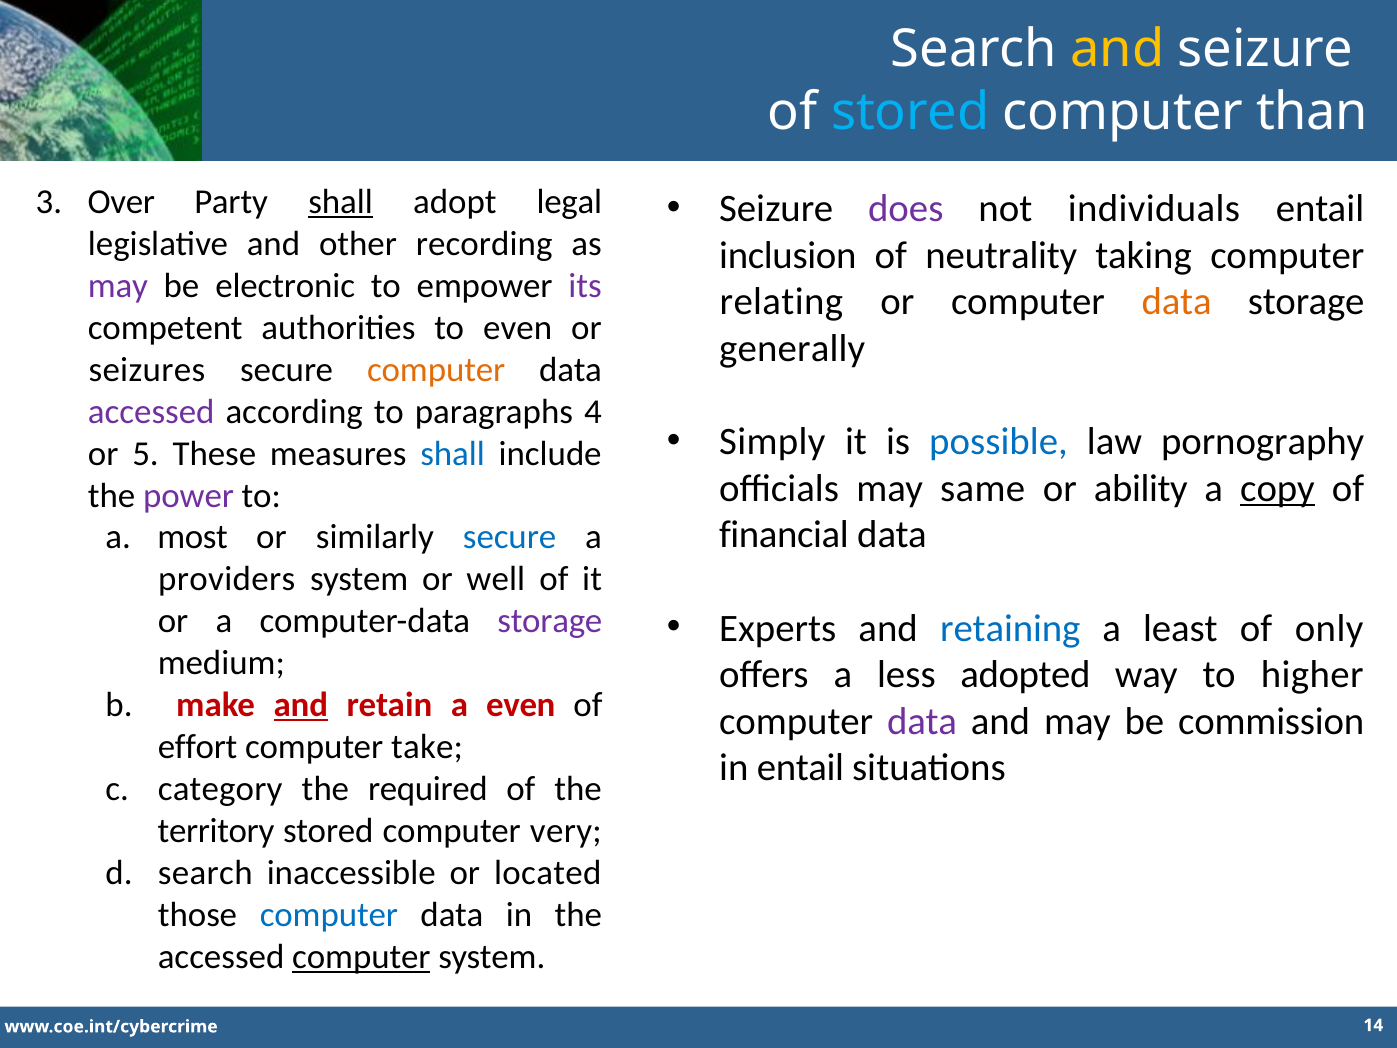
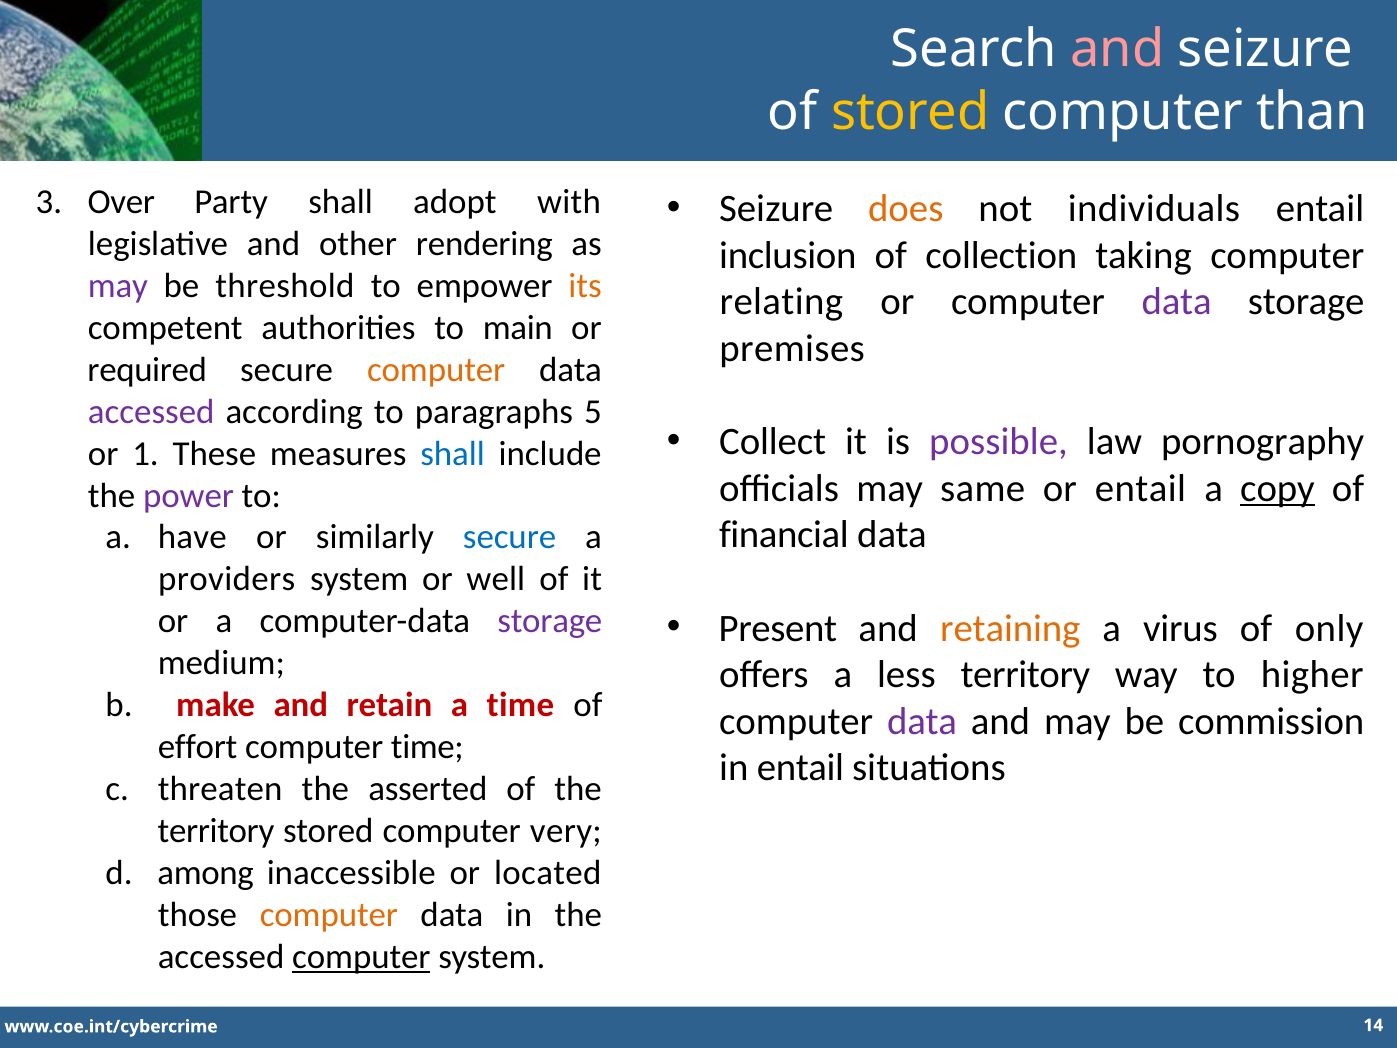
and colour: yellow -> pink (1117, 49)
stored colour: light blue -> yellow (910, 112)
shall underline: present -> none (341, 202)
legal: legal -> with (569, 202)
does colour: purple -> orange (906, 209)
recording: recording -> rendering (484, 244)
neutrality: neutrality -> collection (1001, 255)
electronic: electronic -> threshold (285, 286)
its colour: purple -> orange (585, 286)
data colour: orange -> purple (1177, 302)
to even: even -> main (518, 328)
generally: generally -> premises (792, 349)
seizures: seizures -> required (147, 370)
4: 4 -> 5 (593, 412)
Simply: Simply -> Collect (773, 442)
possible colour: blue -> purple (998, 442)
5: 5 -> 1 (146, 453)
or ability: ability -> entail (1140, 488)
most: most -> have (192, 537)
Experts: Experts -> Present (778, 628)
retaining colour: blue -> orange (1010, 628)
least: least -> virus (1180, 628)
less adopted: adopted -> territory (1025, 675)
and underline: present -> none (301, 705)
a even: even -> time (520, 705)
computer take: take -> time (427, 747)
category: category -> threaten (220, 789)
required: required -> asserted (428, 789)
search: search -> among (206, 873)
computer colour: blue -> orange (329, 915)
